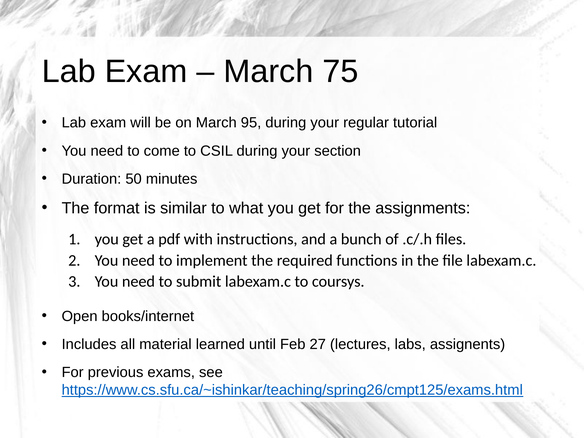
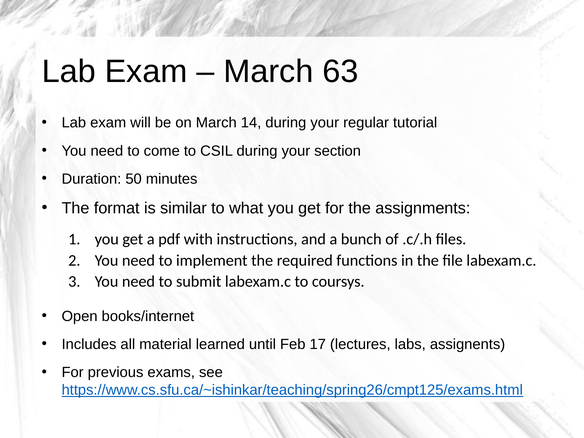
75: 75 -> 63 (340, 72)
95: 95 -> 14 (251, 123)
27: 27 -> 17 (318, 344)
